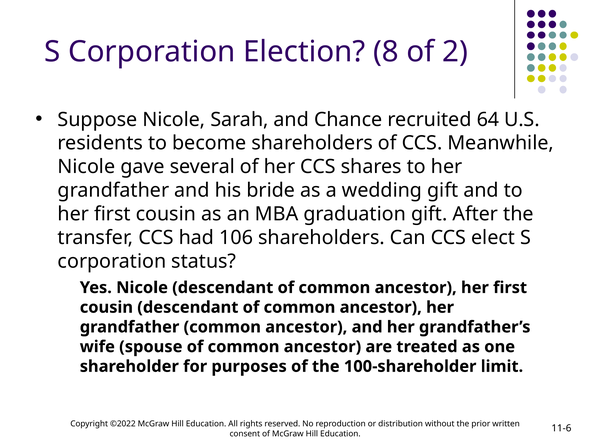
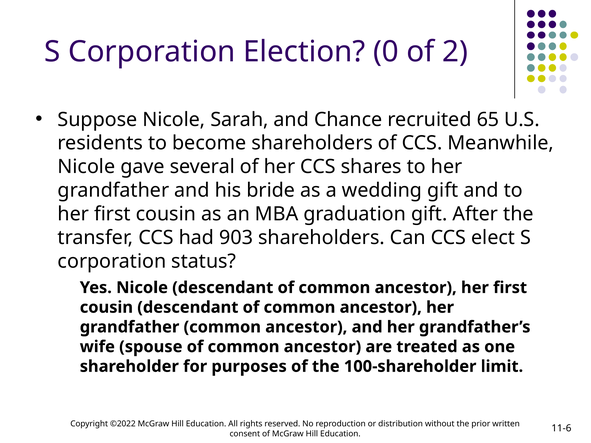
8: 8 -> 0 (386, 52)
64: 64 -> 65 (488, 120)
106: 106 -> 903 (236, 238)
